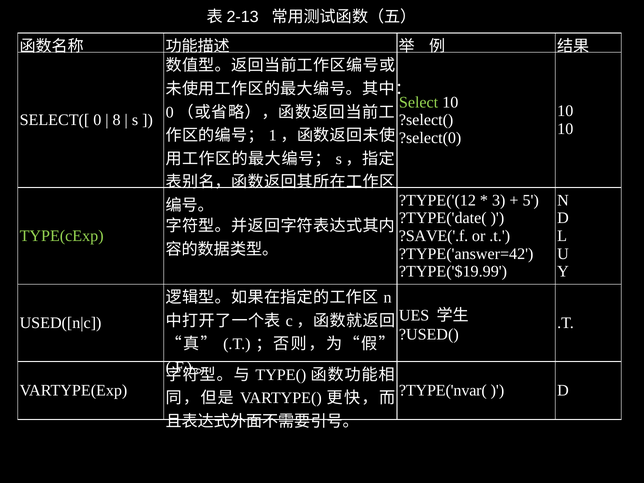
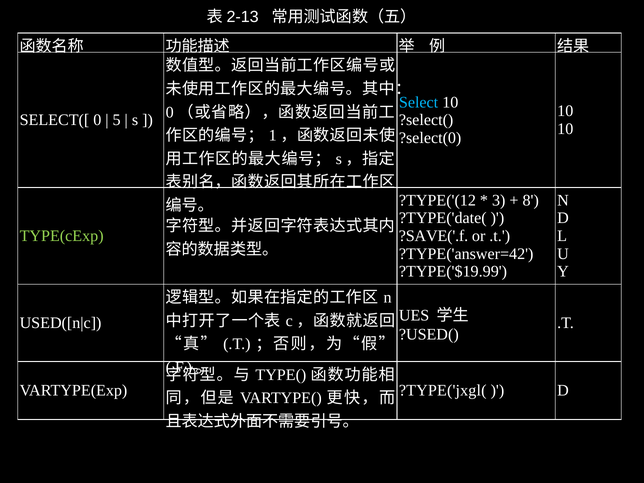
Select colour: light green -> light blue (419, 102)
8: 8 -> 5 (117, 120)
5: 5 -> 8 (531, 200)
?TYPE('nvar(: ?TYPE('nvar( -> ?TYPE('jxgl( (443, 391)
